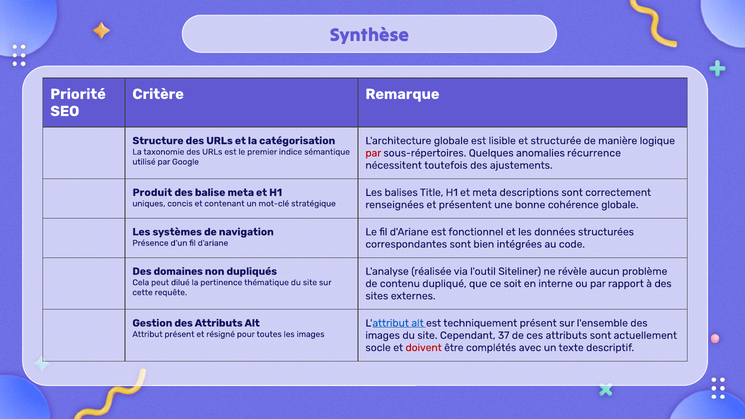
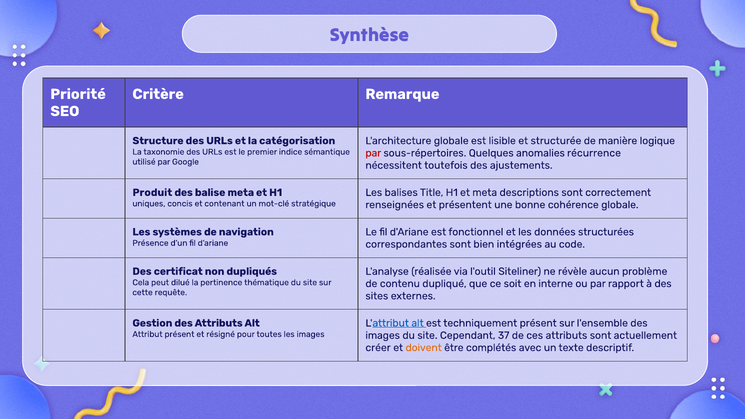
domaines: domaines -> certificat (178, 271)
socle: socle -> créer (378, 348)
doivent colour: red -> orange (424, 348)
